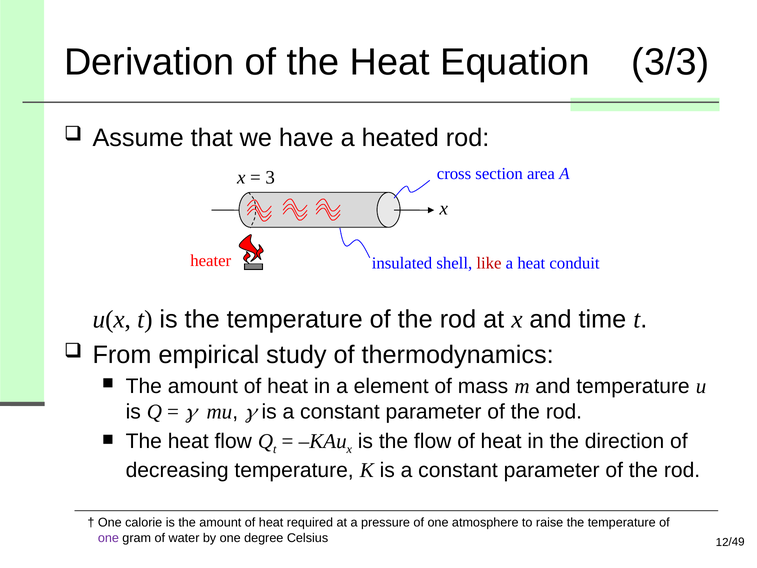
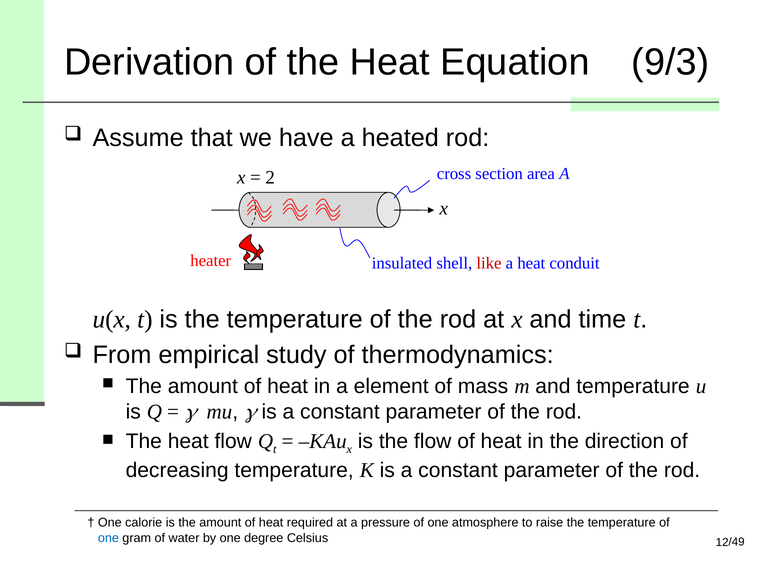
3/3: 3/3 -> 9/3 (670, 62)
3: 3 -> 2 (270, 177)
one colour: purple -> blue (108, 538)
